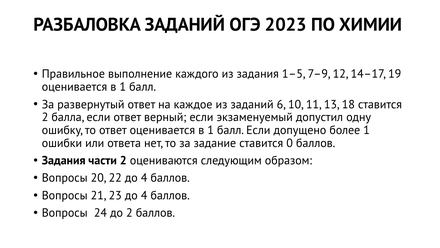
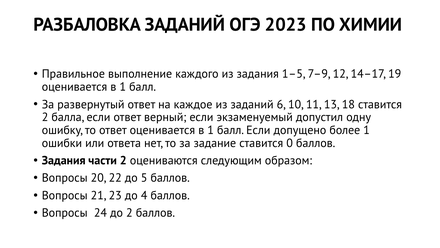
22 до 4: 4 -> 5 (144, 178)
